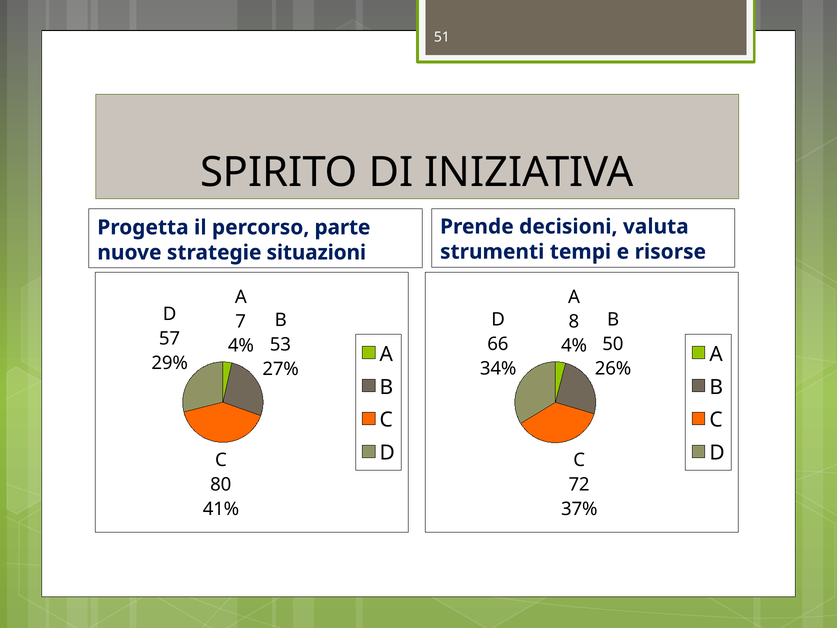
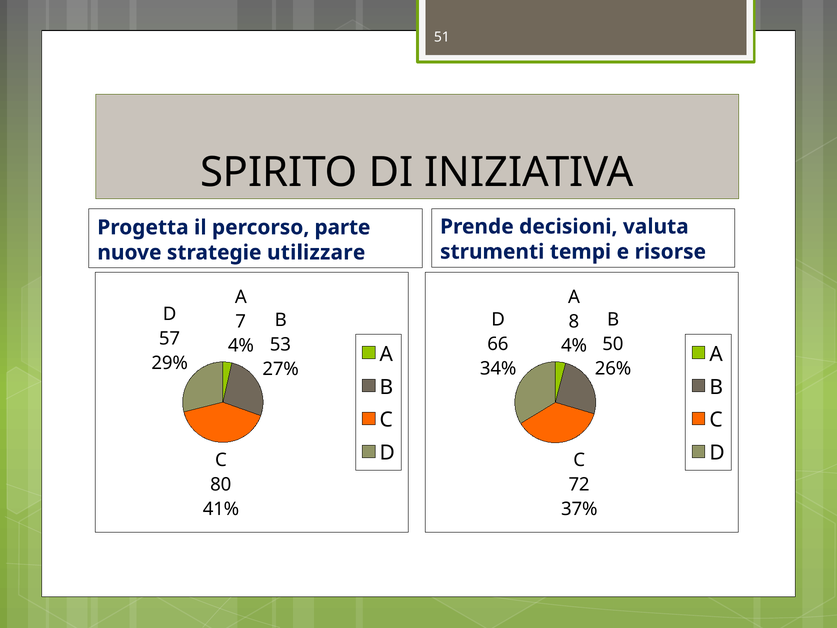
situazioni: situazioni -> utilizzare (316, 252)
